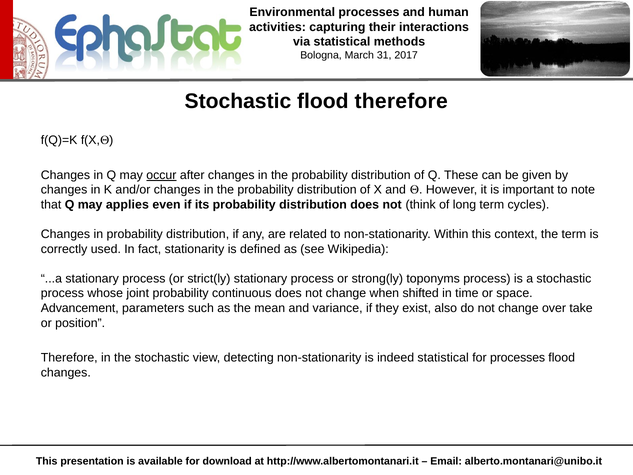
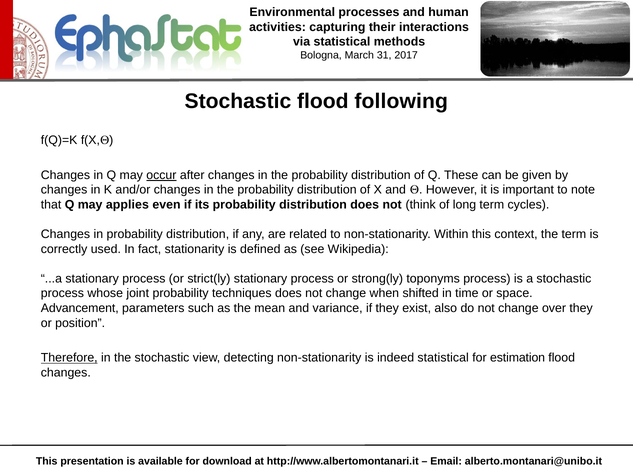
flood therefore: therefore -> following (401, 101)
continuous: continuous -> techniques (242, 293)
over take: take -> they (581, 308)
Therefore underline: none -> present (69, 358)
for processes: processes -> estimation (518, 358)
